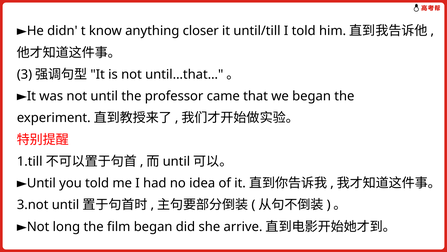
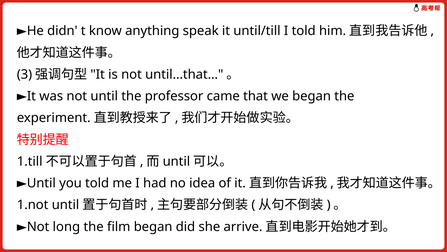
closer: closer -> speak (201, 31)
3.not: 3.not -> 1.not (33, 205)
